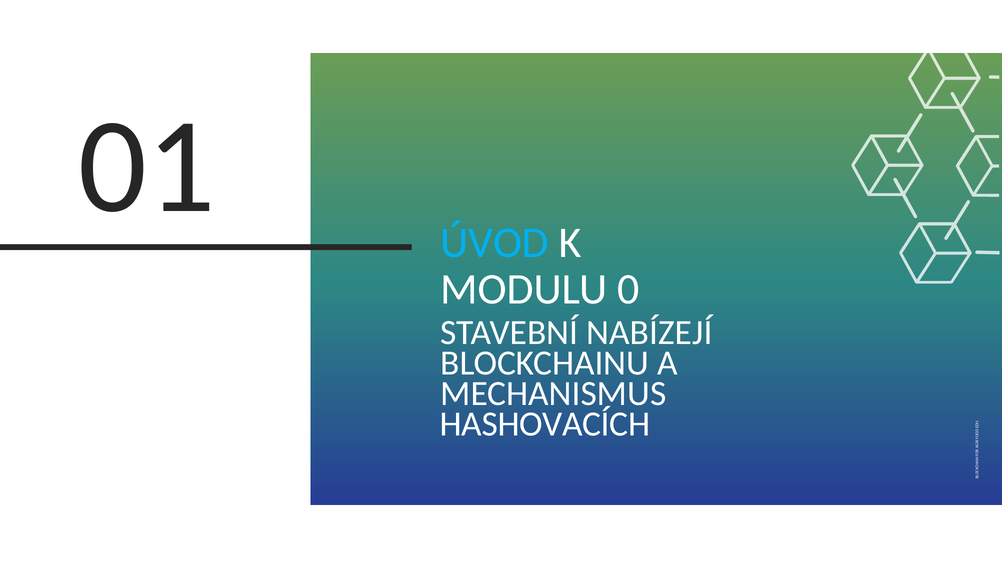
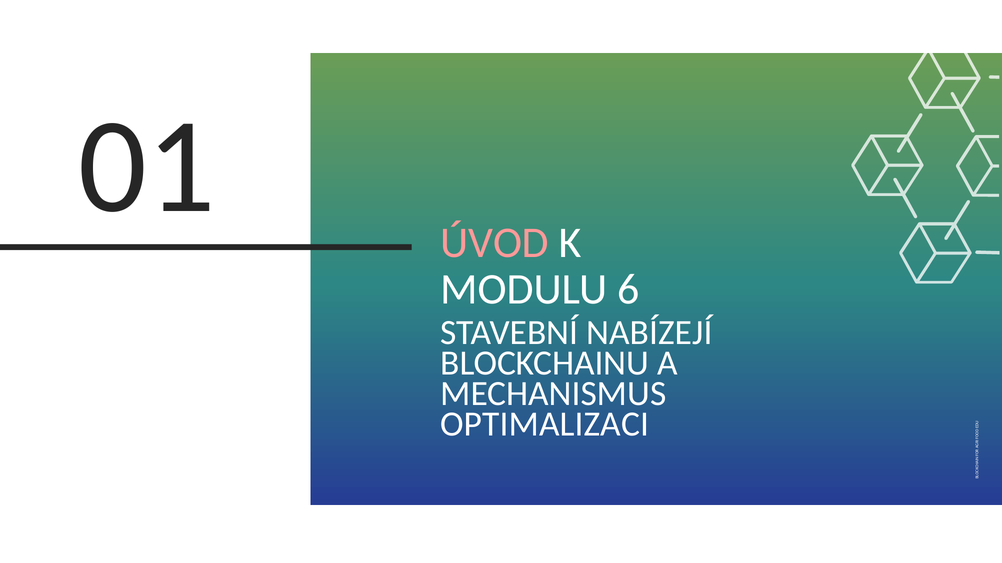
ÚVOD colour: light blue -> pink (495, 243)
0: 0 -> 6 (628, 289)
HASHOVACÍCH: HASHOVACÍCH -> OPTIMALIZACI (545, 425)
